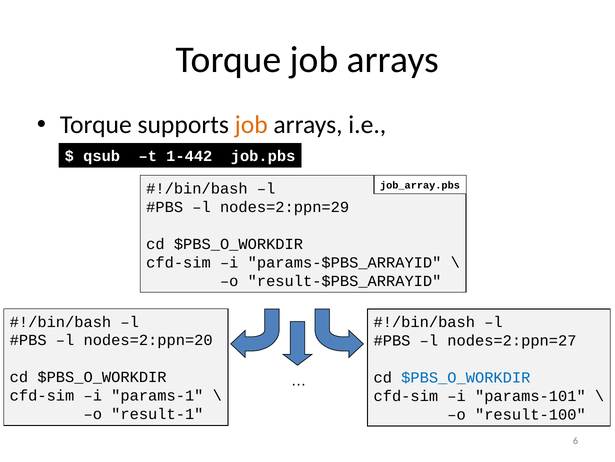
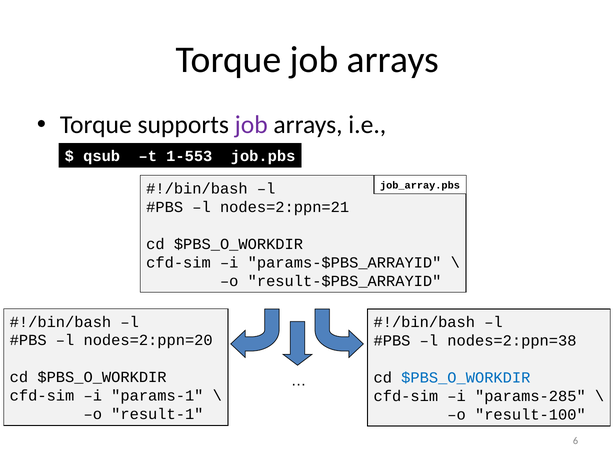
job colour: orange -> purple (251, 124)
1-442: 1-442 -> 1-553 (189, 156)
nodes=2:ppn=29: nodes=2:ppn=29 -> nodes=2:ppn=21 (285, 207)
nodes=2:ppn=27: nodes=2:ppn=27 -> nodes=2:ppn=38 (512, 340)
params-101: params-101 -> params-285 (530, 396)
